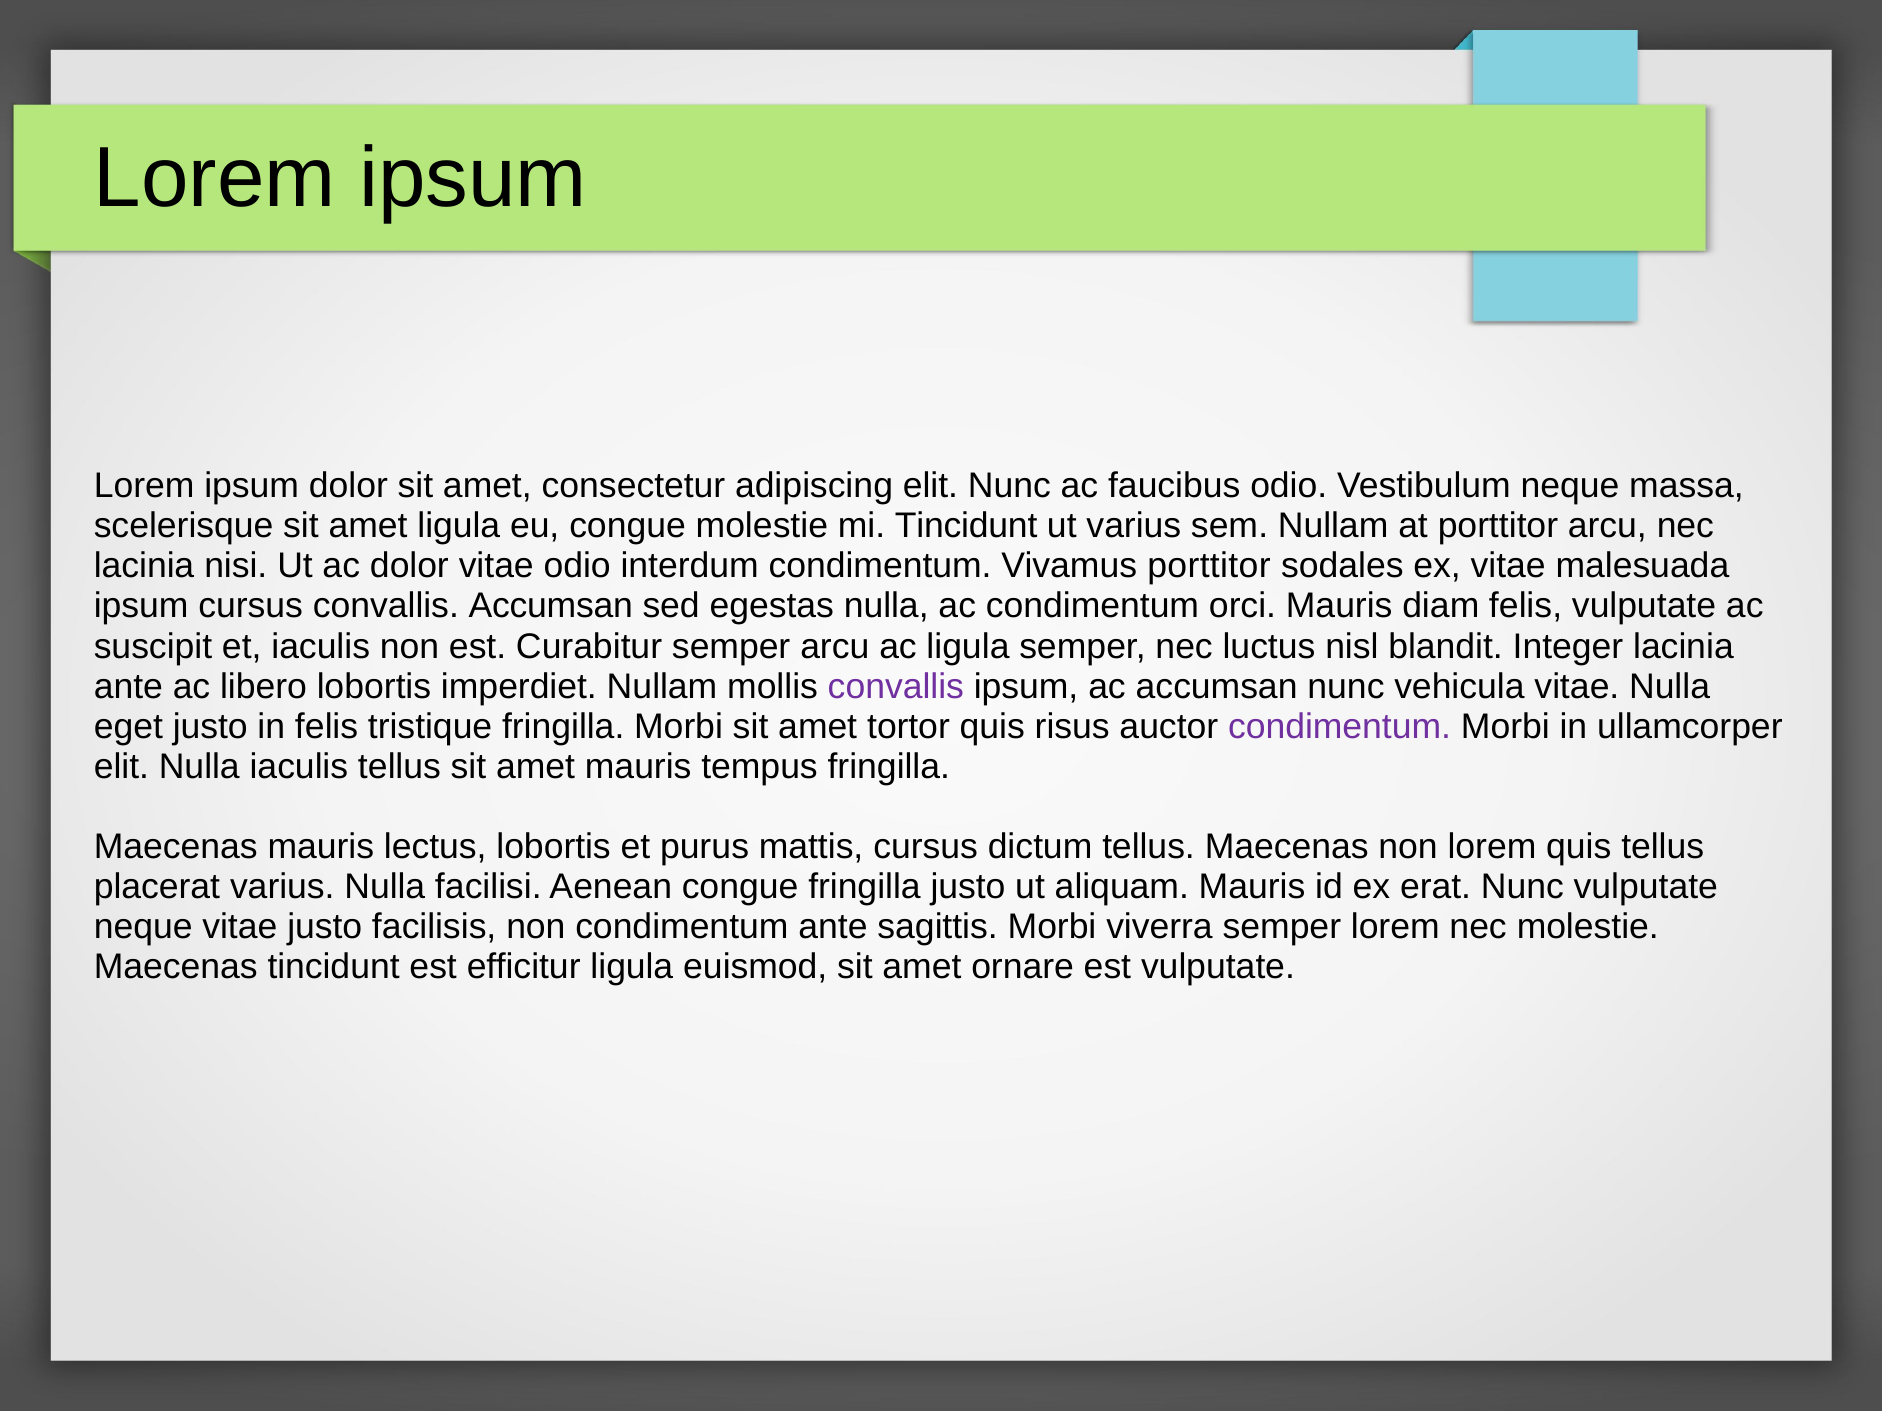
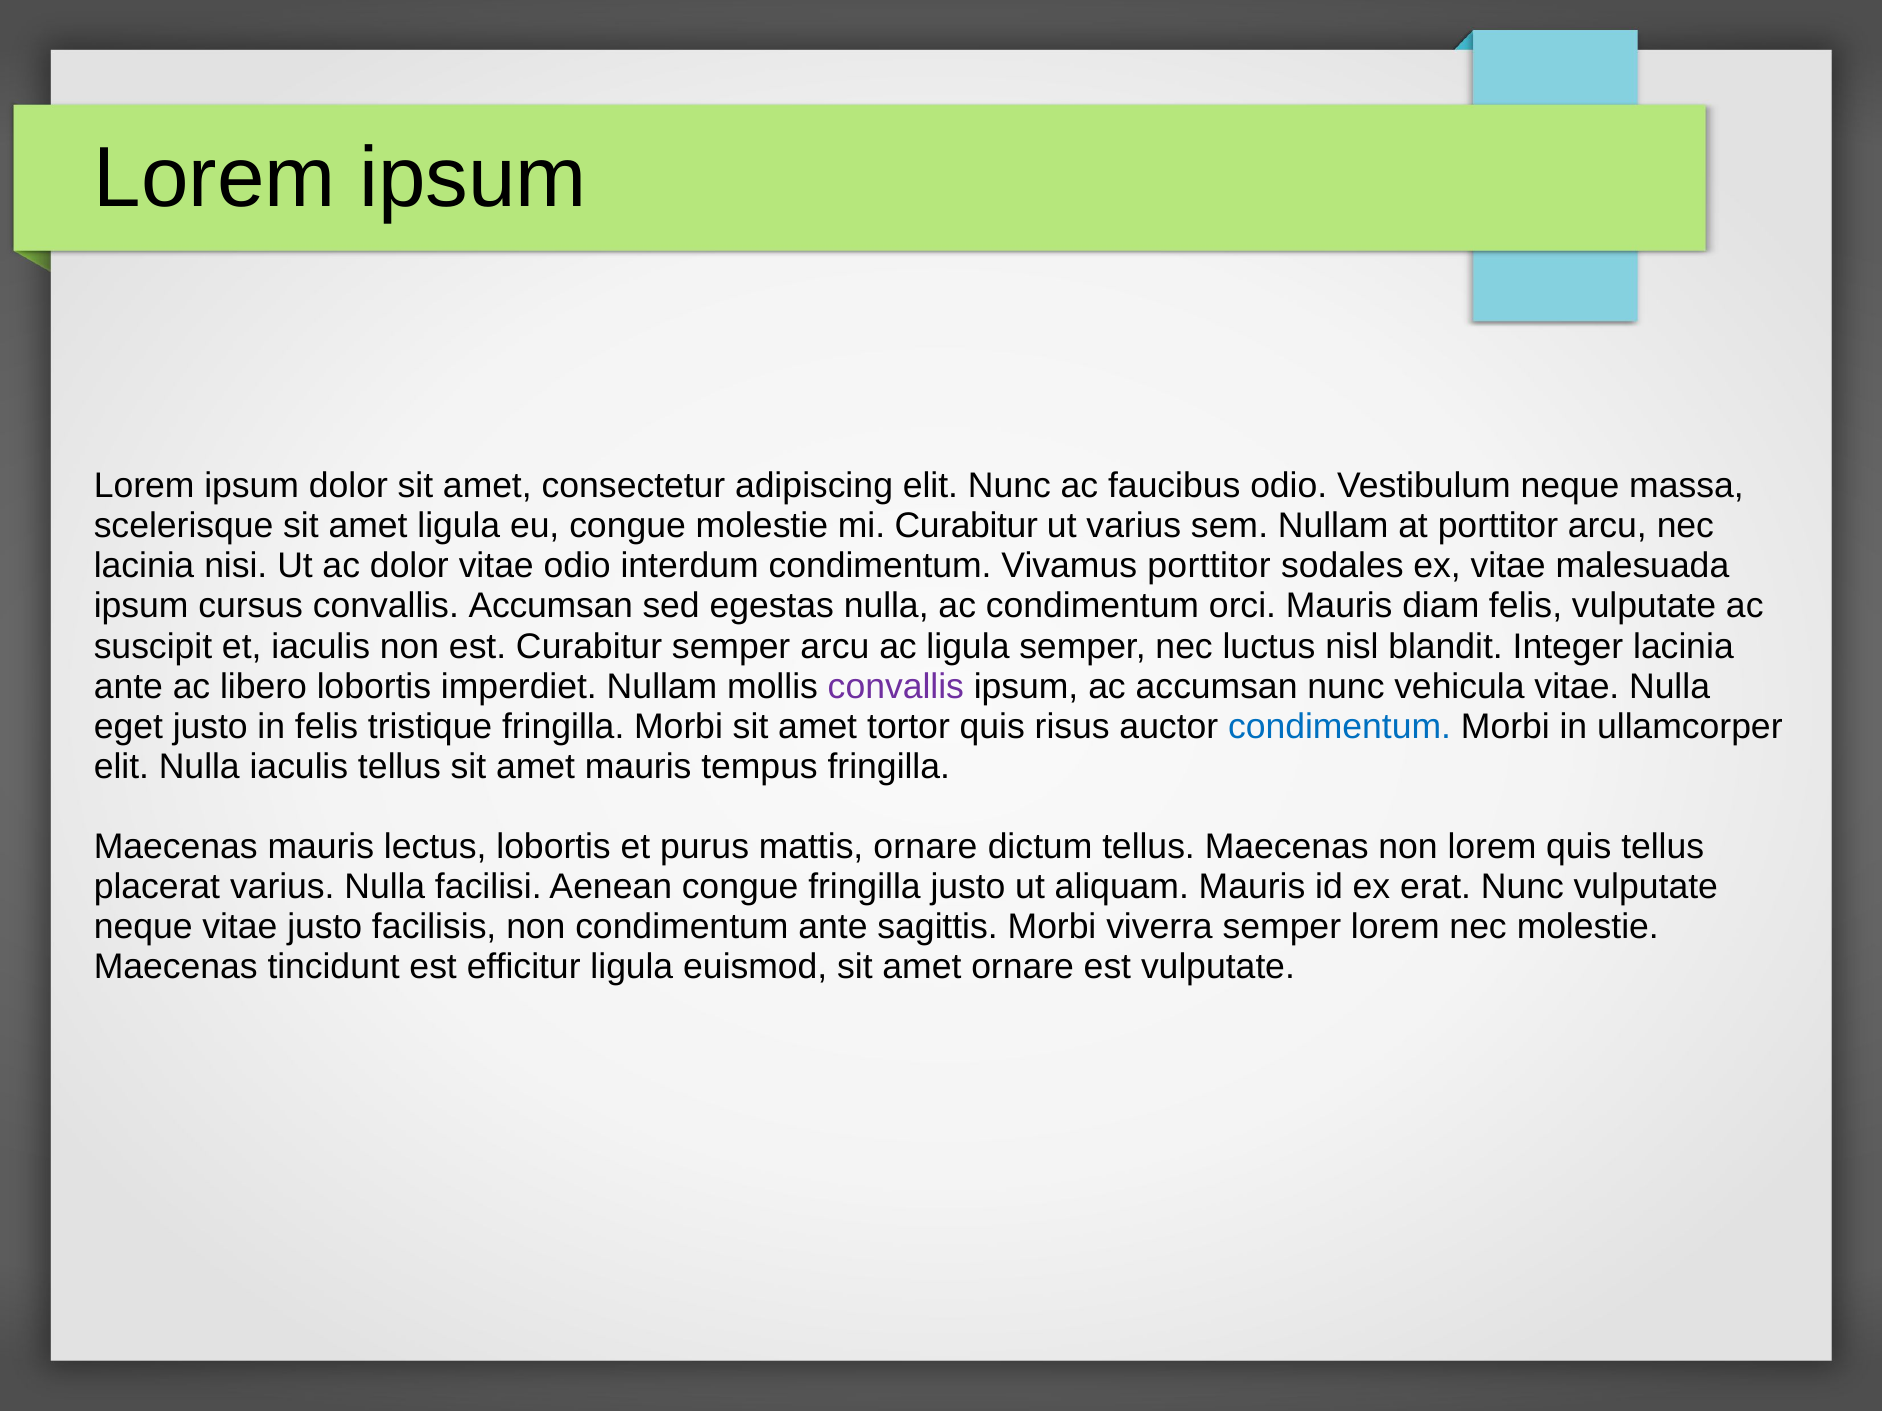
mi Tincidunt: Tincidunt -> Curabitur (966, 526)
condimentum colour: purple -> blue (1340, 727)
mattis cursus: cursus -> ornare (925, 847)
